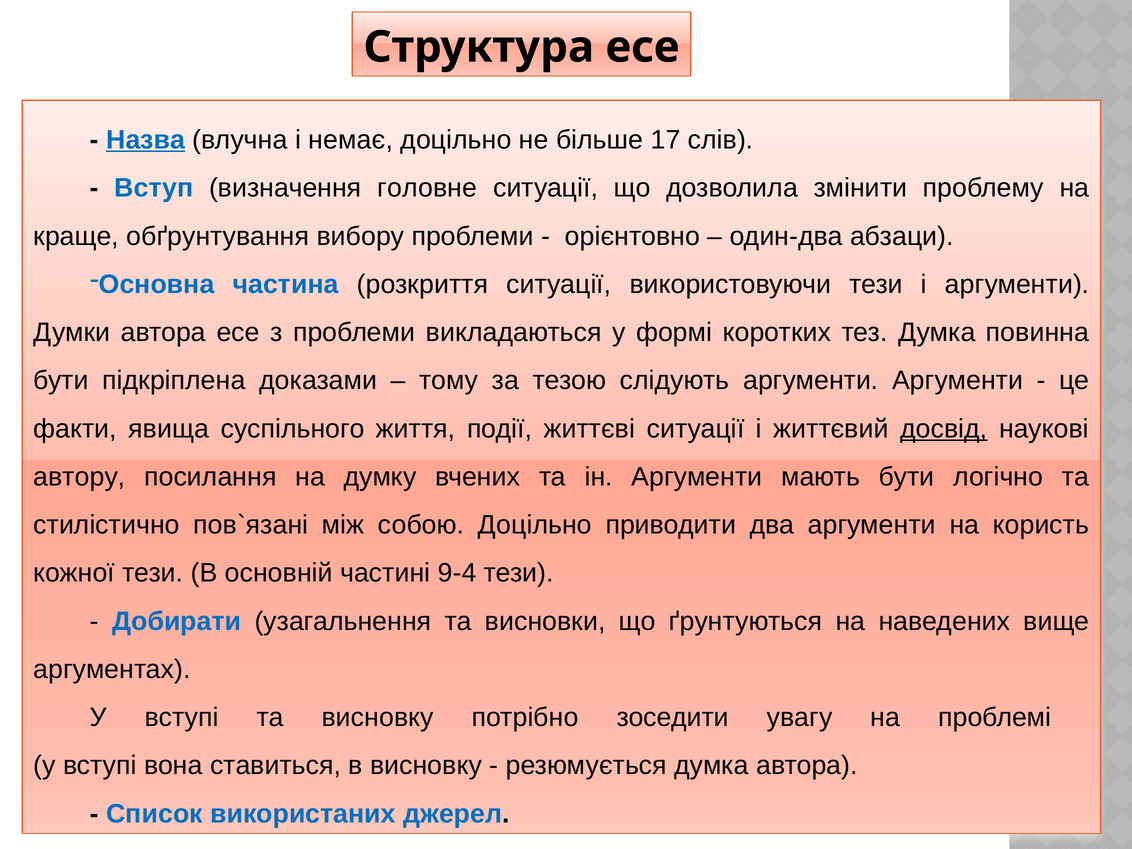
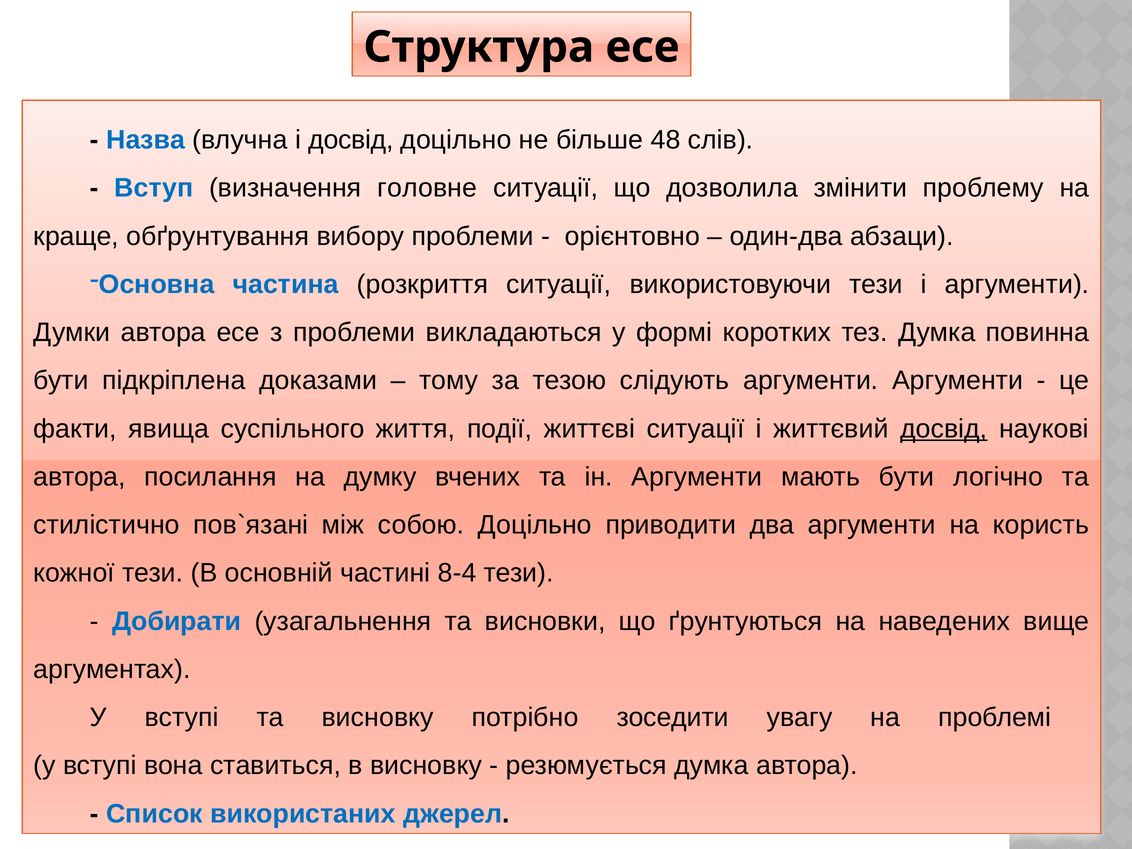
Назва underline: present -> none (146, 140)
і немає: немає -> досвід (351, 140)
17: 17 -> 48 (666, 140)
автору: автору -> автора (79, 477)
9-4: 9-4 -> 8-4 (457, 573)
